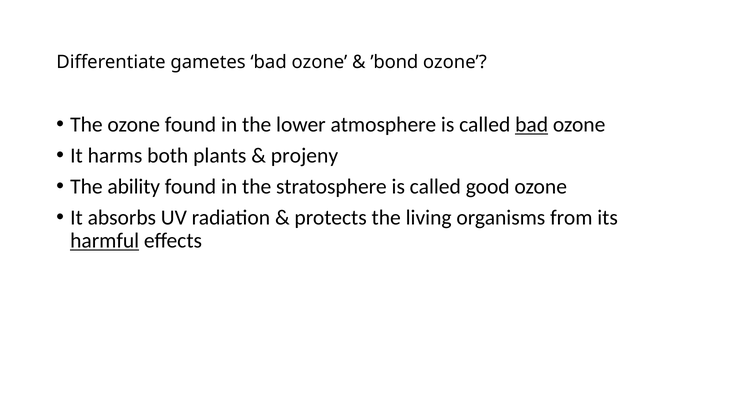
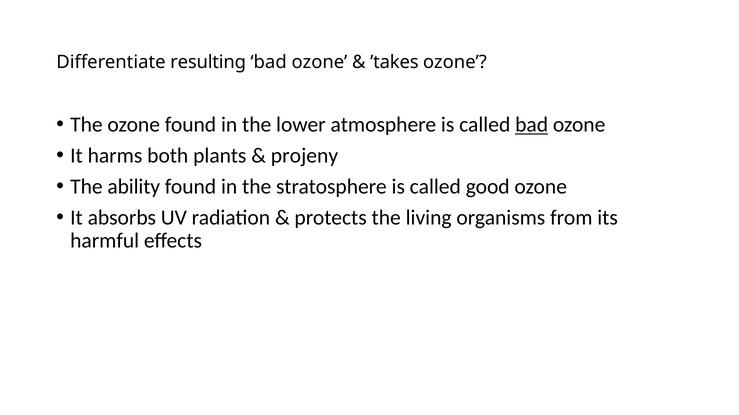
gametes: gametes -> resulting (208, 62)
’bond: ’bond -> ’takes (394, 62)
harmful underline: present -> none (105, 241)
